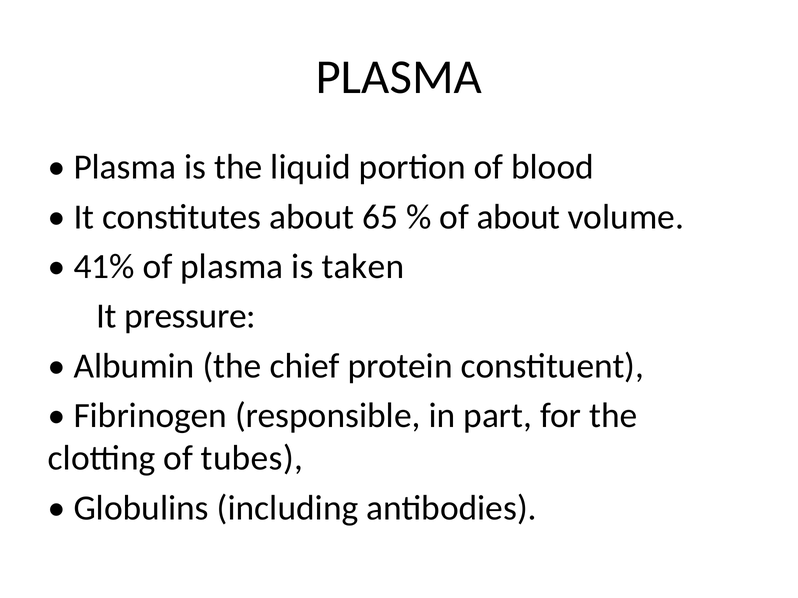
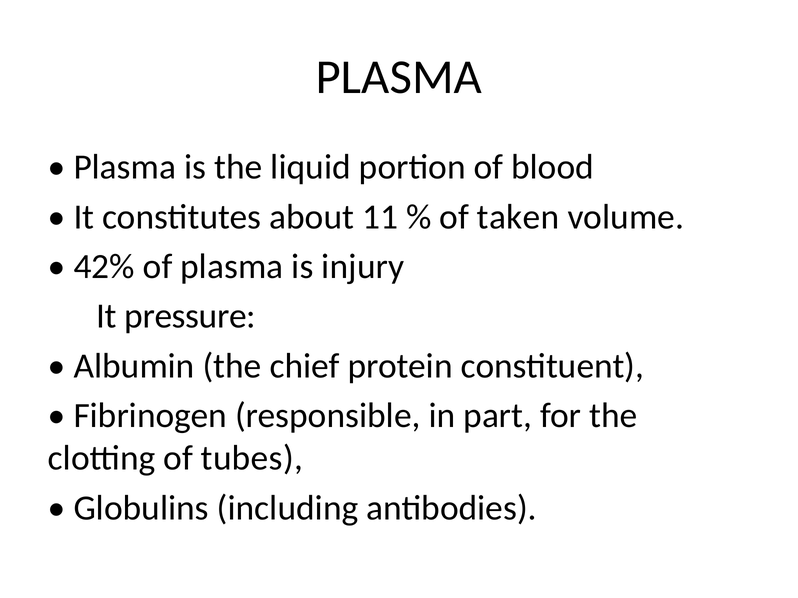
65: 65 -> 11 (380, 217)
of about: about -> taken (518, 217)
41%: 41% -> 42% (104, 267)
taken: taken -> injury (363, 267)
